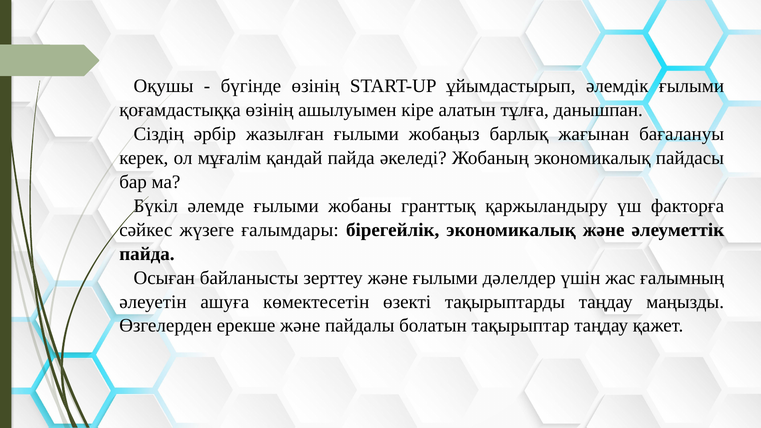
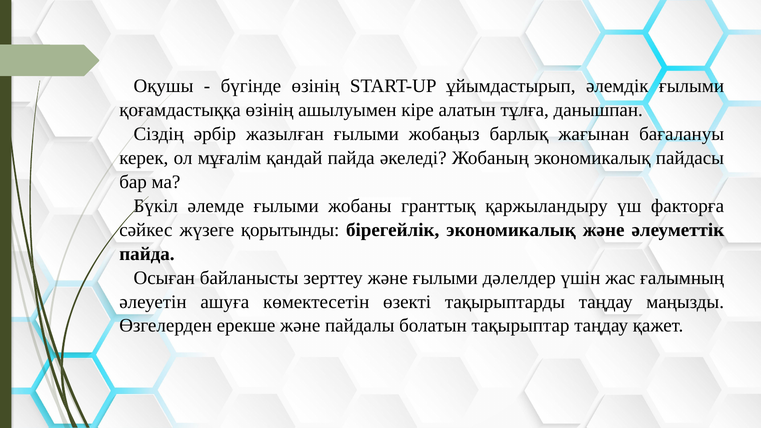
ғалымдары: ғалымдары -> қорытынды (290, 230)
